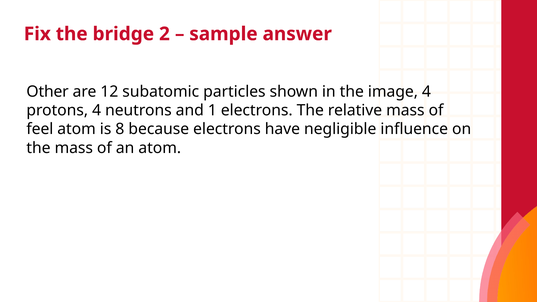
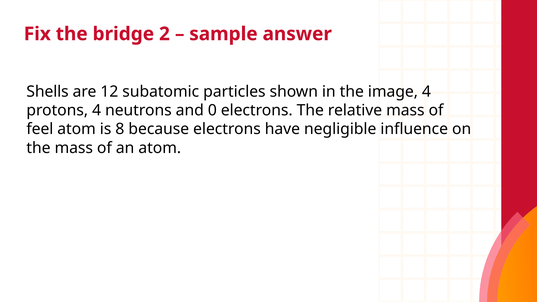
Other: Other -> Shells (48, 92)
1: 1 -> 0 (212, 110)
